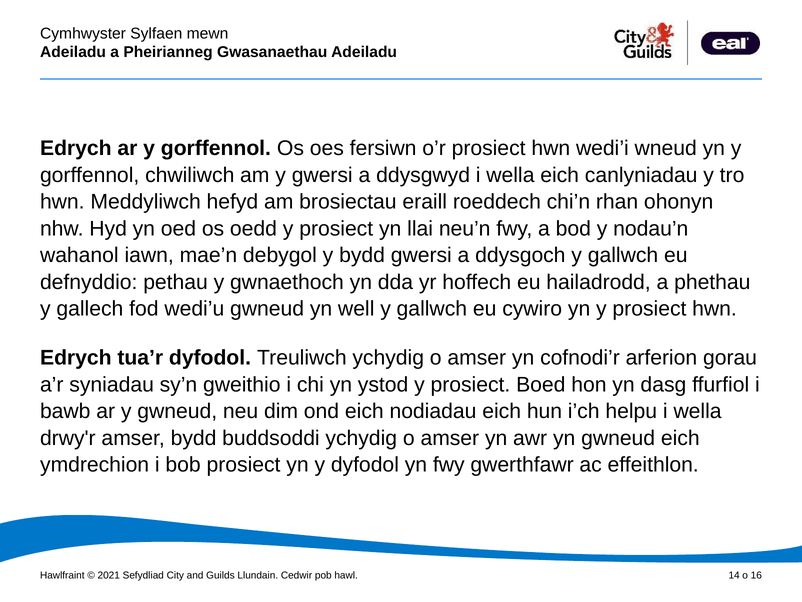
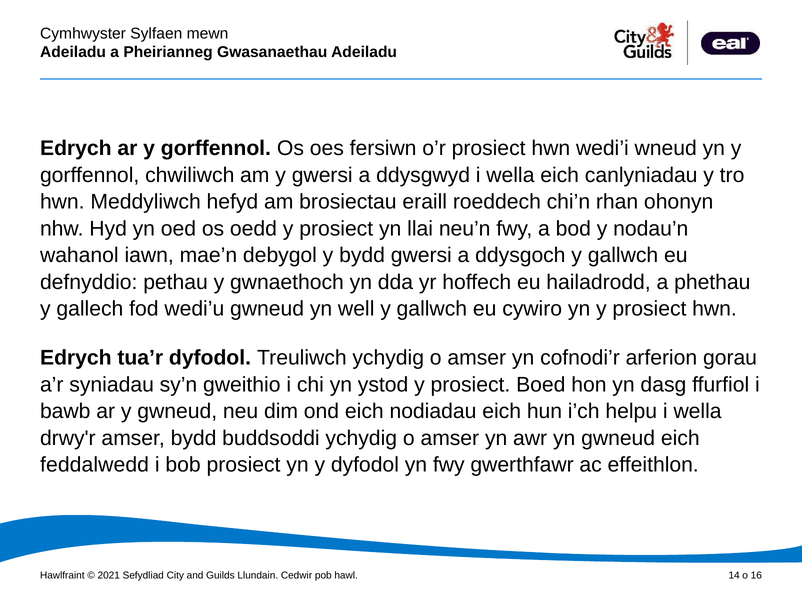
ymdrechion: ymdrechion -> feddalwedd (95, 465)
